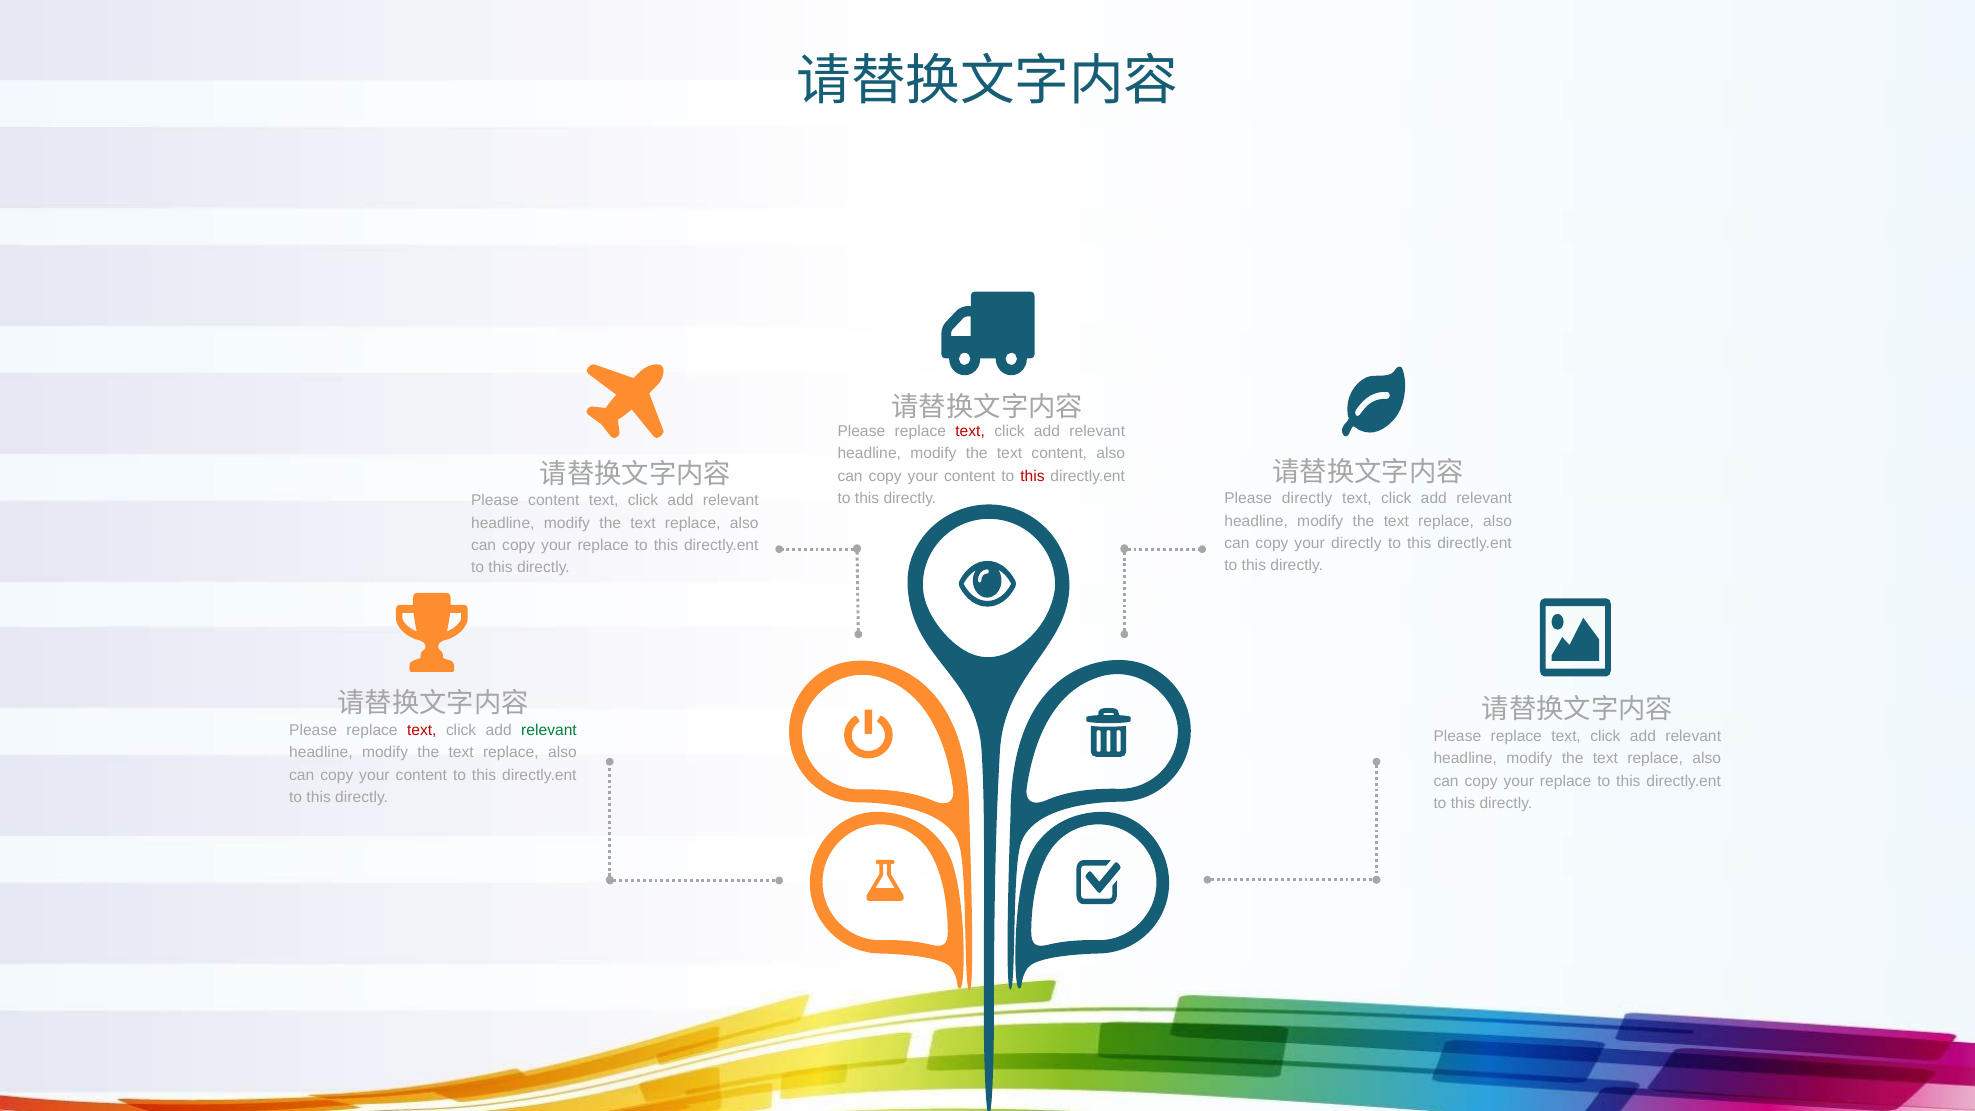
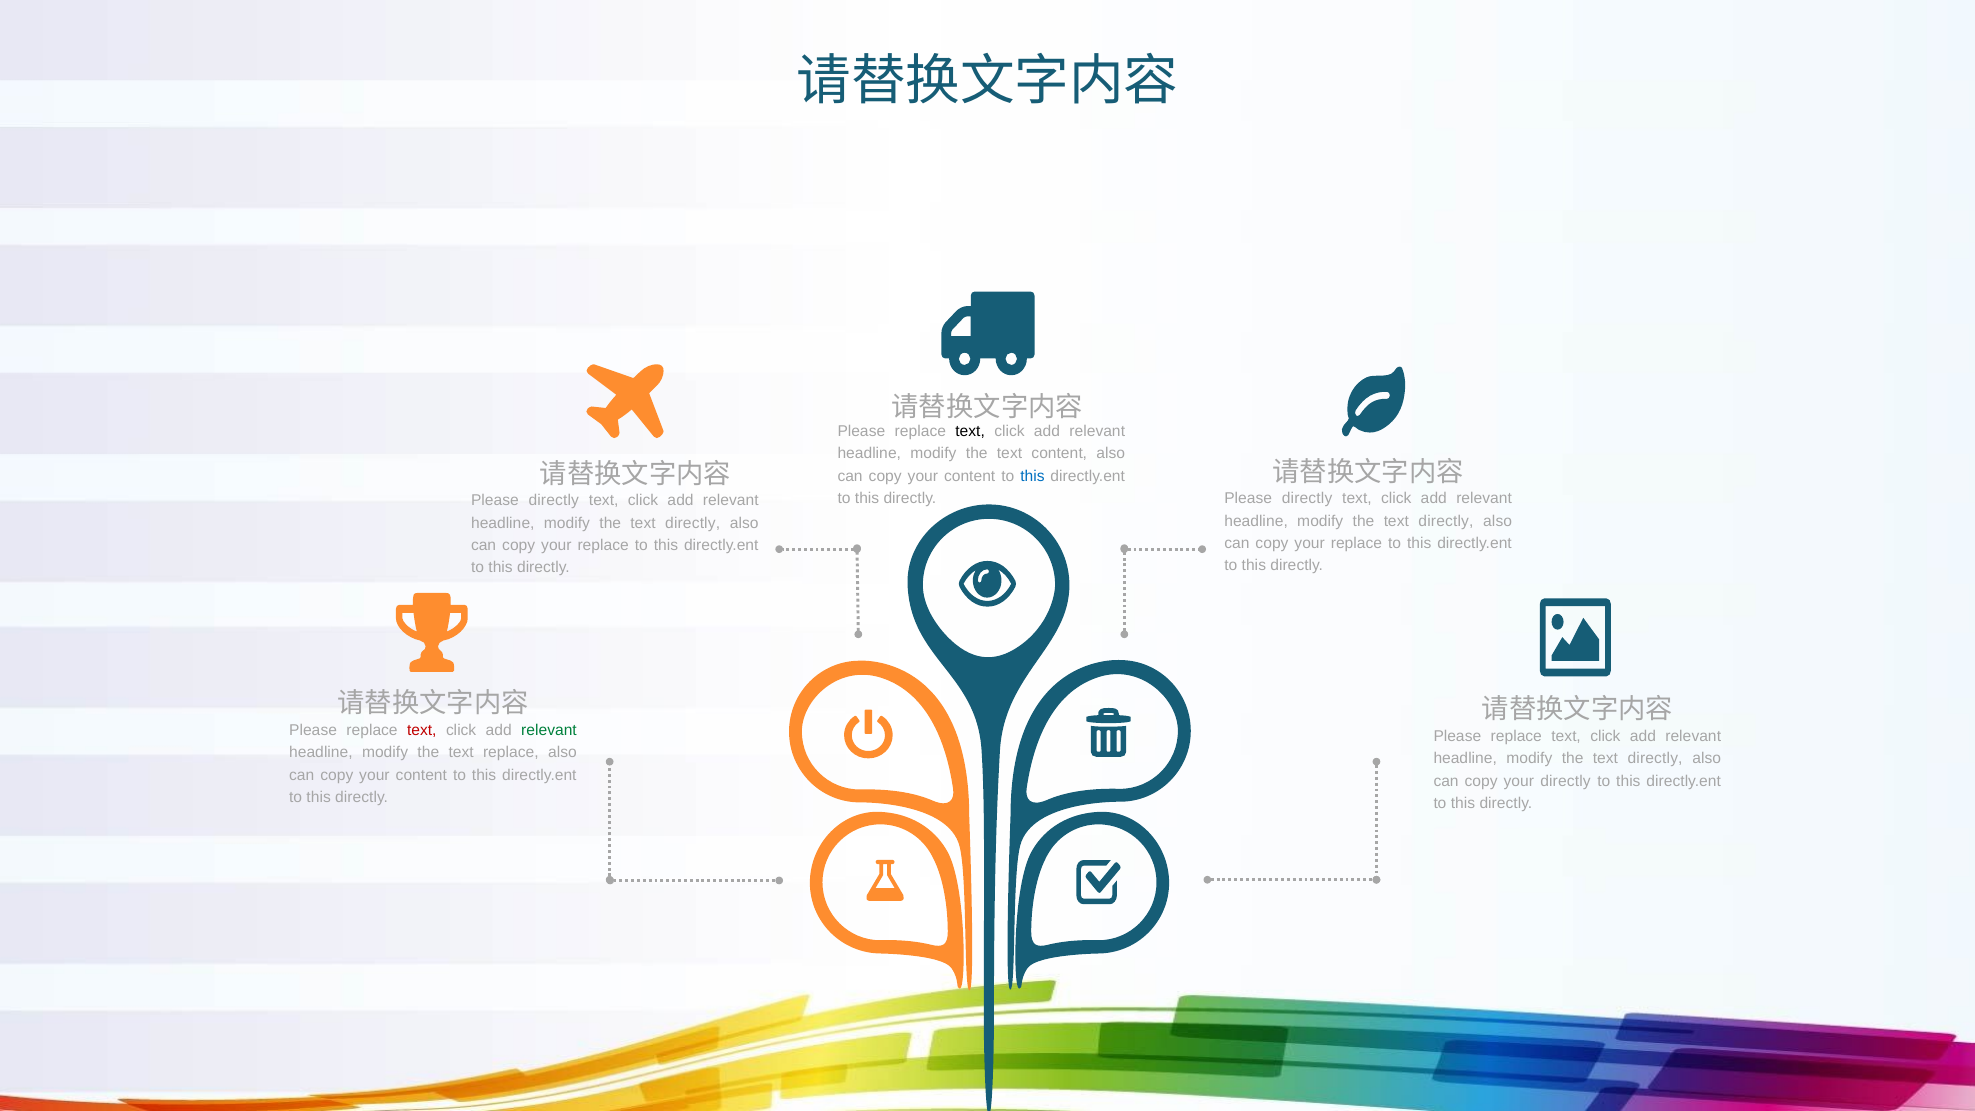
text colour: red -> black (970, 431)
this colour: red -> blue (1032, 476)
content: content -> directly (554, 501)
replace: replace -> directly (1446, 521)
replace: replace -> directly (693, 523)
directly: directly -> replace (1356, 543)
replace: replace -> directly (1655, 759)
replace: replace -> directly (1565, 781)
